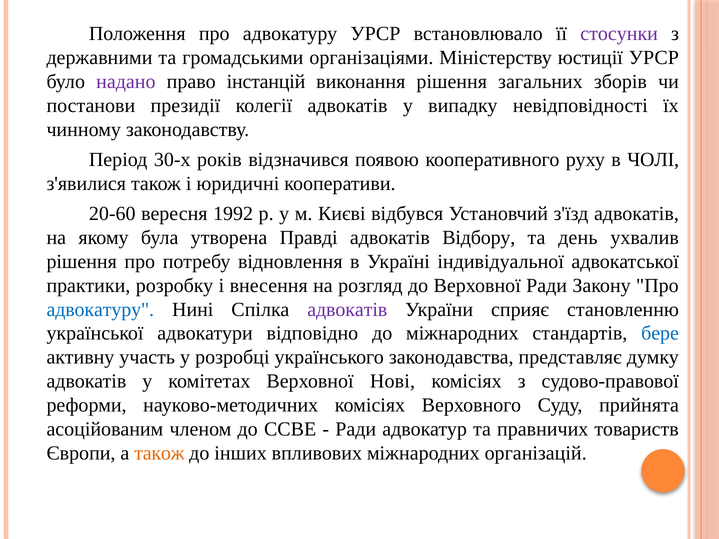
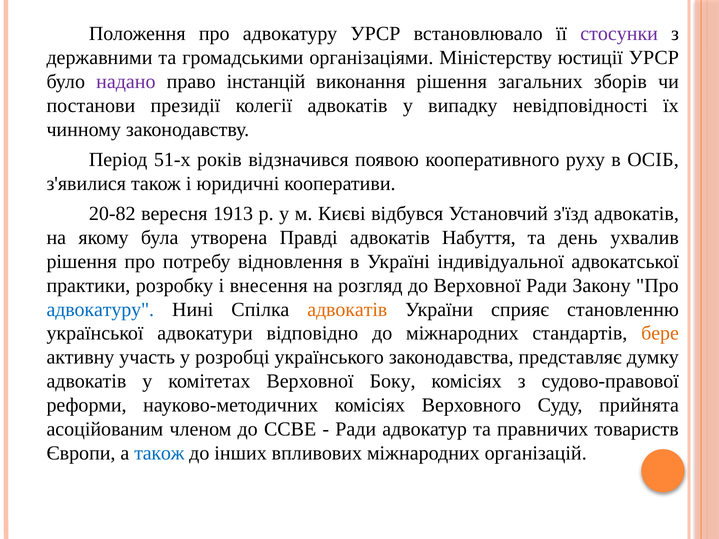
30-х: 30-х -> 51-х (172, 160)
ЧОЛІ: ЧОЛІ -> ОСІБ (653, 160)
20-60: 20-60 -> 20-82 (112, 214)
1992: 1992 -> 1913 (233, 214)
Відбору: Відбору -> Набуття (479, 238)
адвокатів colour: purple -> orange (347, 310)
бере colour: blue -> orange (660, 334)
Нові: Нові -> Боку (393, 381)
також colour: orange -> blue (159, 453)
